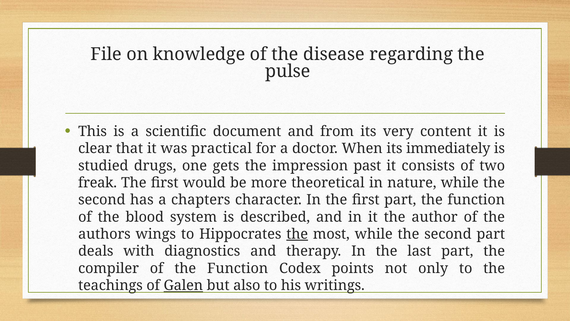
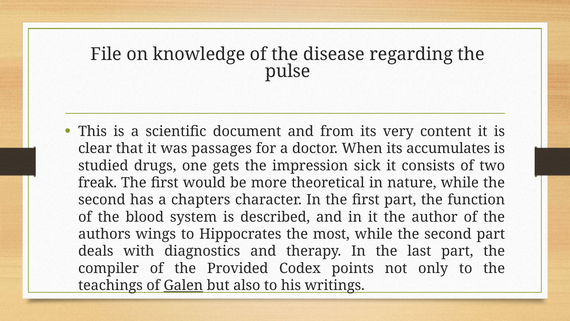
practical: practical -> passages (222, 148)
immediately: immediately -> accumulates (448, 148)
past: past -> sick (367, 165)
the underline: present -> none (297, 234)
of the Function: Function -> Provided (238, 268)
